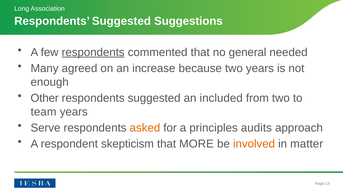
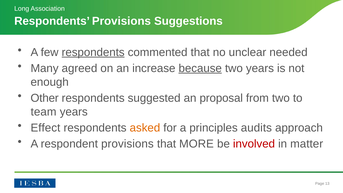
Suggested: Suggested -> Provisions (121, 21)
general: general -> unclear (247, 52)
because underline: none -> present (200, 68)
included: included -> proposal (221, 98)
Serve: Serve -> Effect (45, 128)
respondent skepticism: skepticism -> provisions (127, 144)
involved colour: orange -> red (254, 144)
